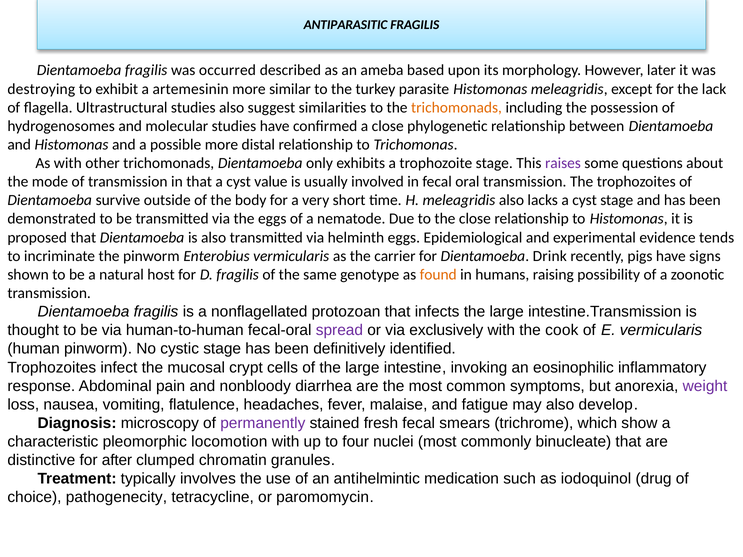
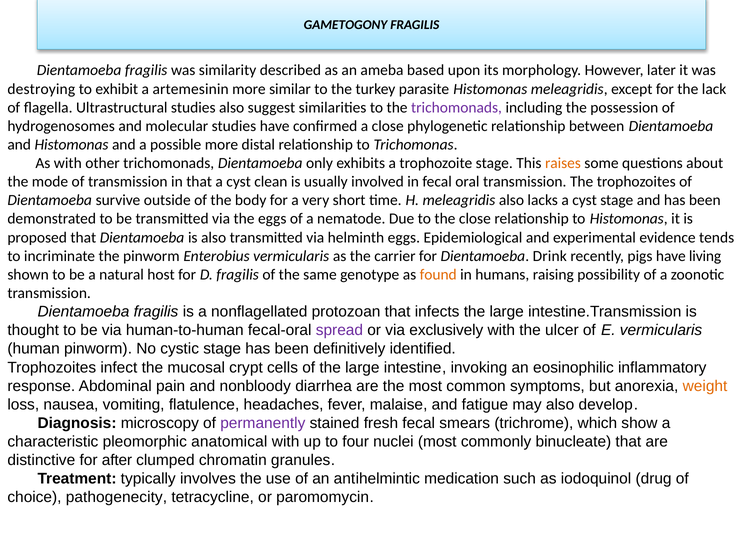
ANTIPARASITIC: ANTIPARASITIC -> GAMETOGONY (345, 25)
occurred: occurred -> similarity (228, 70)
trichomonads colour: orange -> purple (457, 108)
raises colour: purple -> orange (563, 163)
value: value -> clean (271, 182)
signs: signs -> living (705, 256)
cook: cook -> ulcer (562, 330)
weight colour: purple -> orange (705, 386)
locomotion: locomotion -> anatomical (229, 442)
